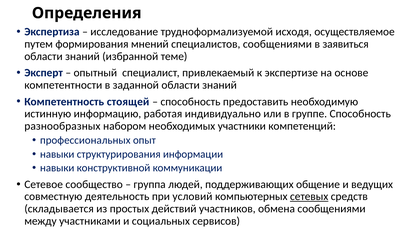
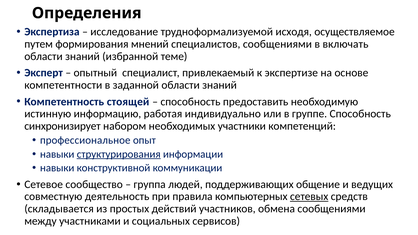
заявиться: заявиться -> включать (345, 44)
разнообразных: разнообразных -> синхронизирует (63, 126)
профессиональных: профессиональных -> профессиональное (85, 140)
структурирования underline: none -> present (119, 154)
условий: условий -> правила (193, 197)
